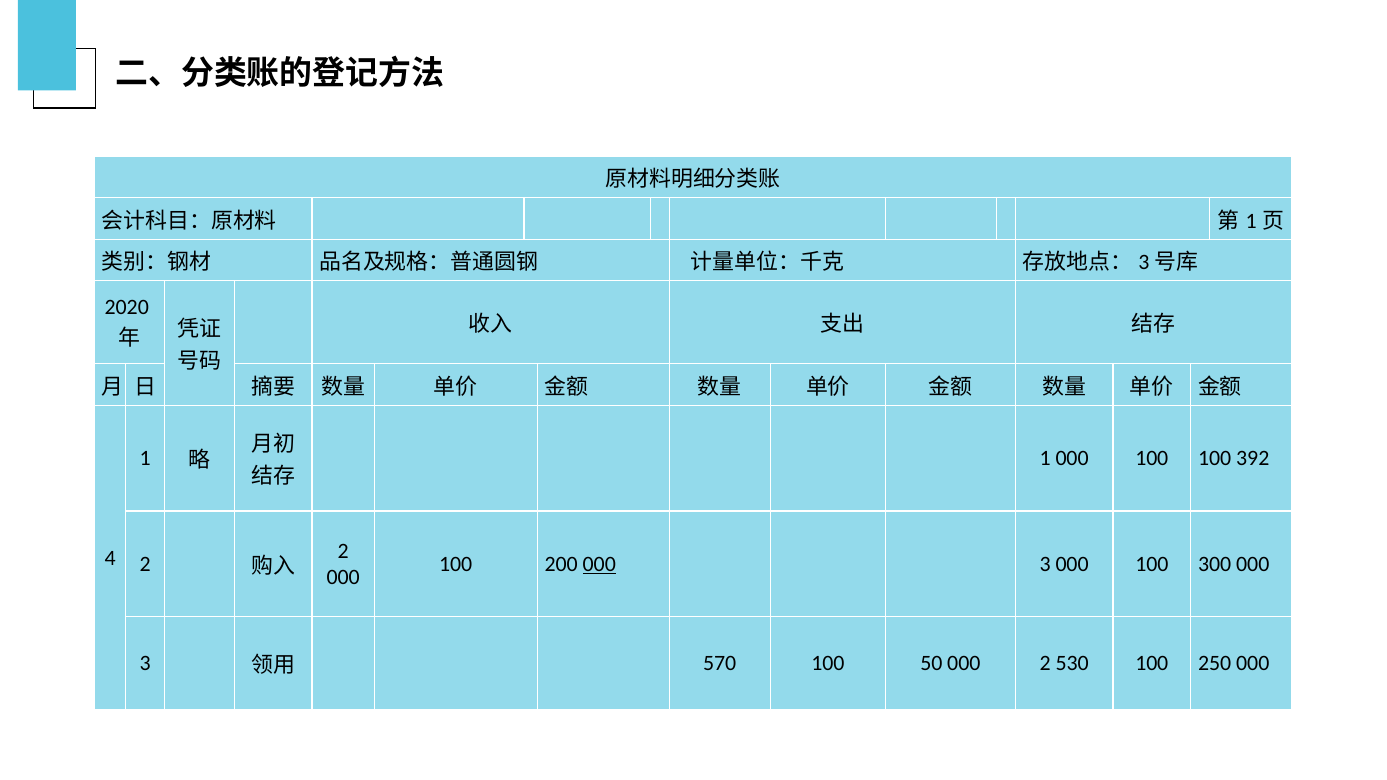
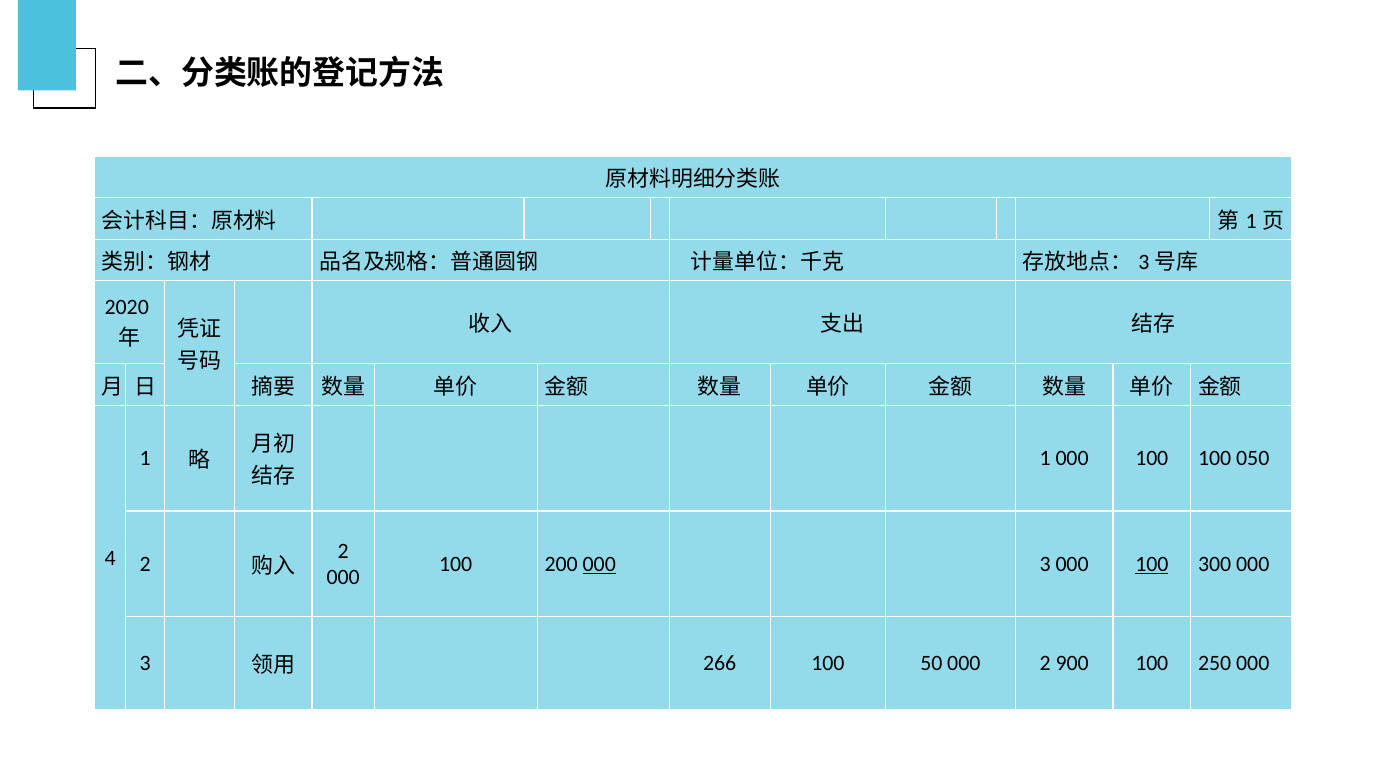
392: 392 -> 050 (1253, 459)
100 underline: none -> present (1152, 564)
570: 570 -> 266 (720, 664)
530: 530 -> 900 (1072, 664)
